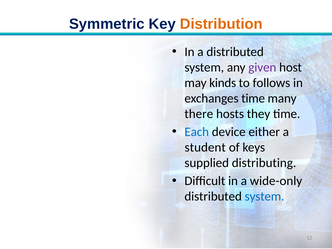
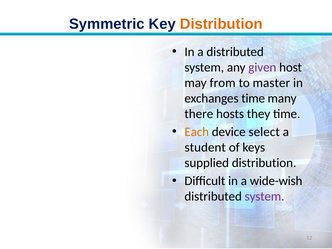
kinds: kinds -> from (223, 83)
follows: follows -> master (271, 83)
Each colour: blue -> orange (197, 132)
either: either -> select (264, 132)
supplied distributing: distributing -> distribution (264, 163)
wide-only: wide-only -> wide-wish (276, 181)
system colour: blue -> purple (264, 196)
